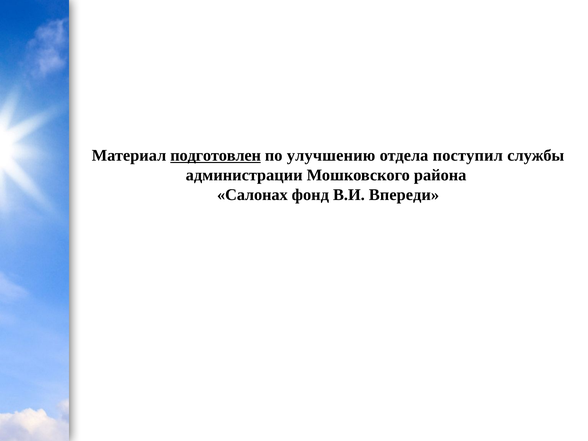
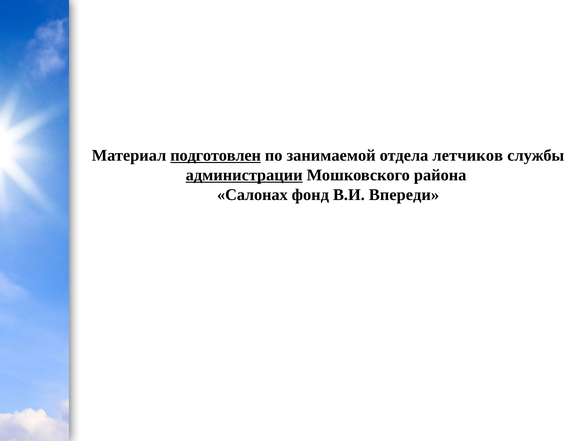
улучшению: улучшению -> занимаемой (331, 155)
поступил: поступил -> летчиков (468, 155)
администрации underline: none -> present (244, 175)
